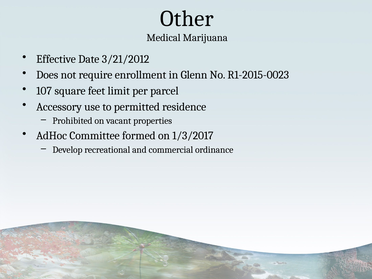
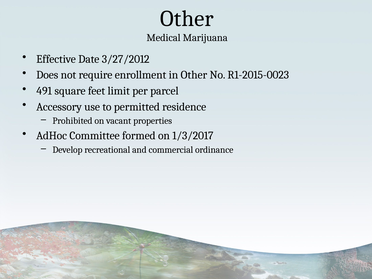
3/21/2012: 3/21/2012 -> 3/27/2012 (126, 59)
in Glenn: Glenn -> Other (194, 75)
107: 107 -> 491 (44, 91)
